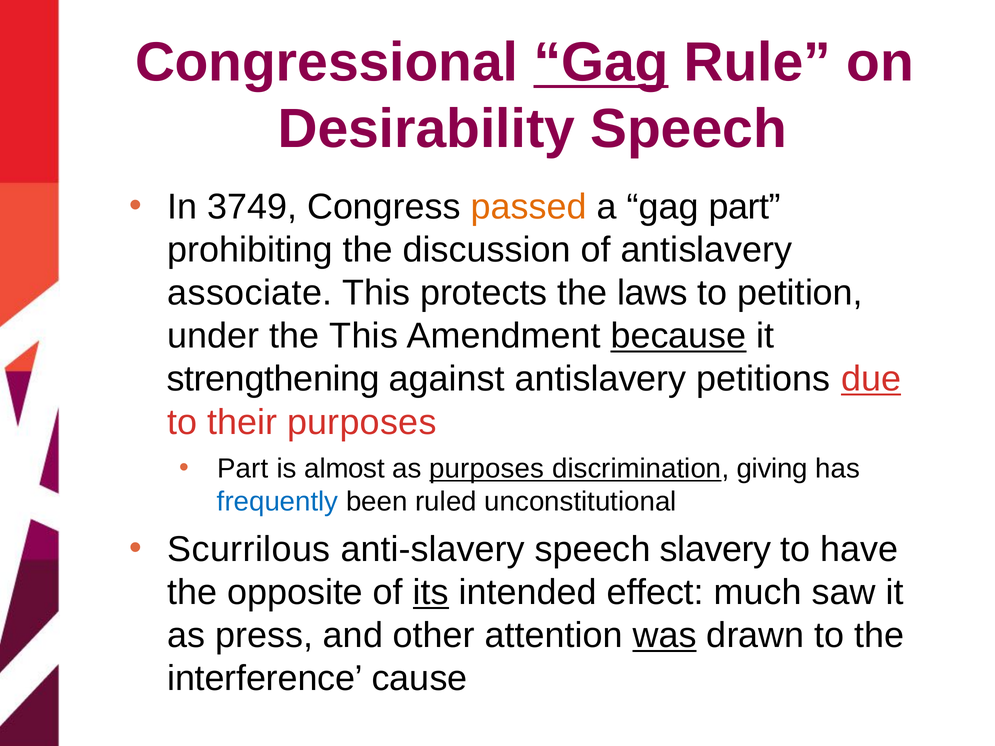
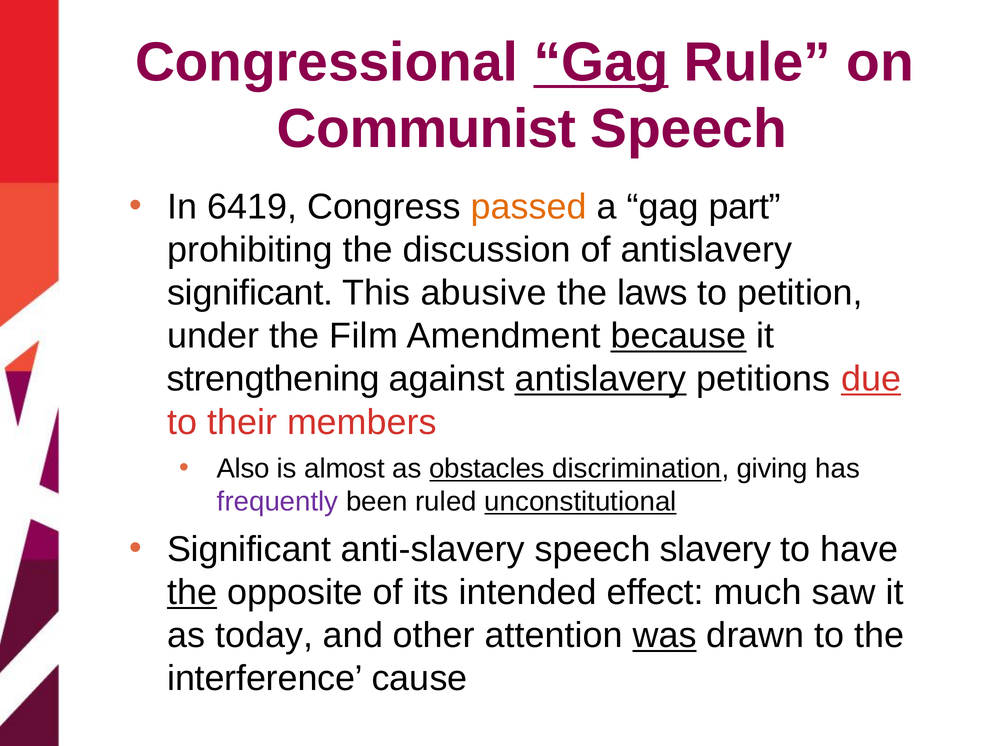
Desirability: Desirability -> Communist (427, 129)
3749: 3749 -> 6419 (252, 207)
associate: associate -> significant (250, 293)
protects: protects -> abusive (484, 293)
the This: This -> Film (364, 336)
antislavery underline: none -> present (601, 379)
their purposes: purposes -> members (362, 422)
Part: Part -> Also (243, 469)
as purposes: purposes -> obstacles (487, 469)
frequently colour: blue -> purple (278, 502)
unconstitutional underline: none -> present (581, 502)
Scurrilous: Scurrilous -> Significant (249, 549)
the underline: none -> present (192, 593)
its underline: present -> none (431, 593)
press: press -> today (264, 636)
